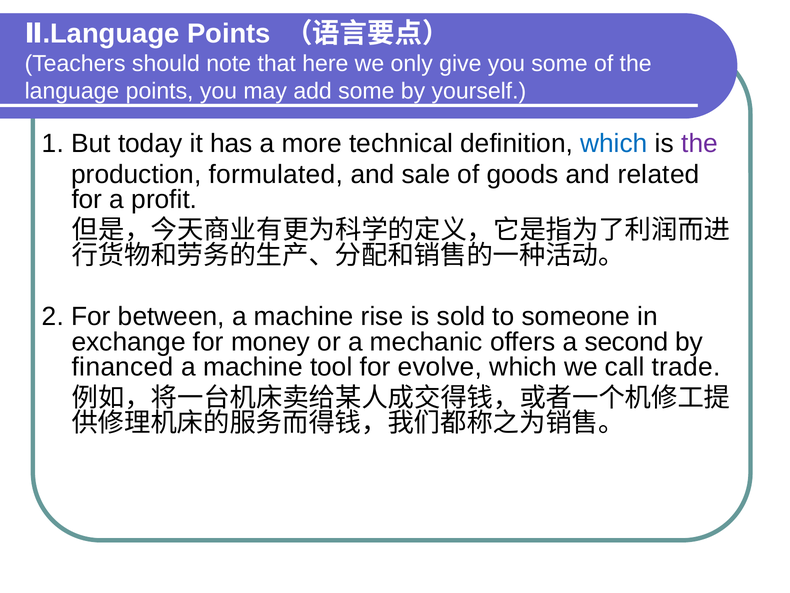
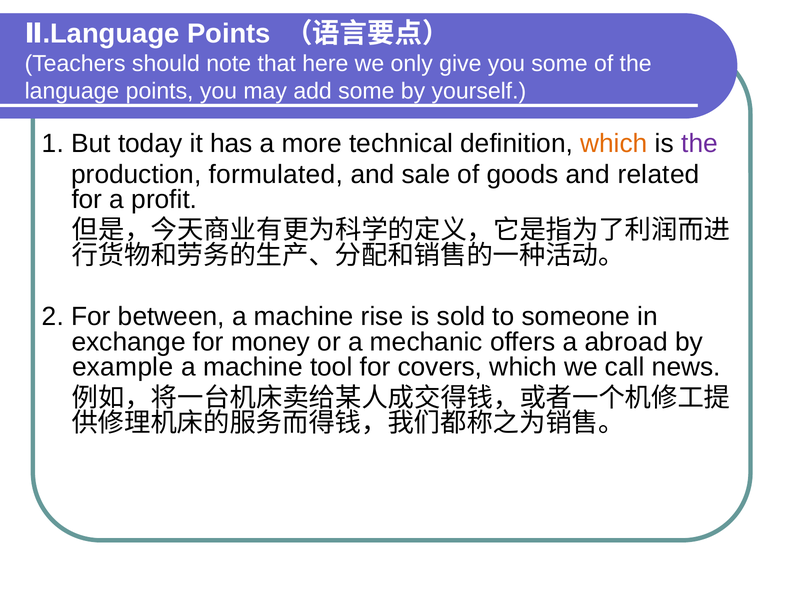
which colour: blue -> orange (614, 144)
second: second -> abroad (626, 342)
financed: financed -> example (123, 367)
evolve: evolve -> covers (440, 367)
trade: trade -> news (686, 367)
